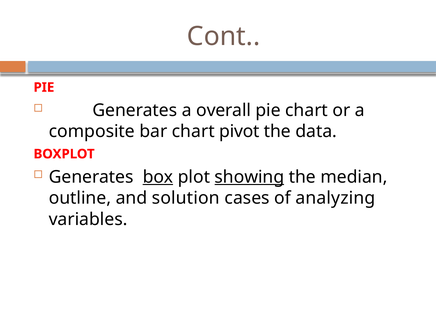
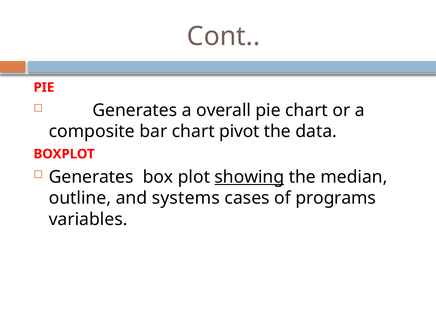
box underline: present -> none (158, 177)
solution: solution -> systems (186, 198)
analyzing: analyzing -> programs (336, 198)
